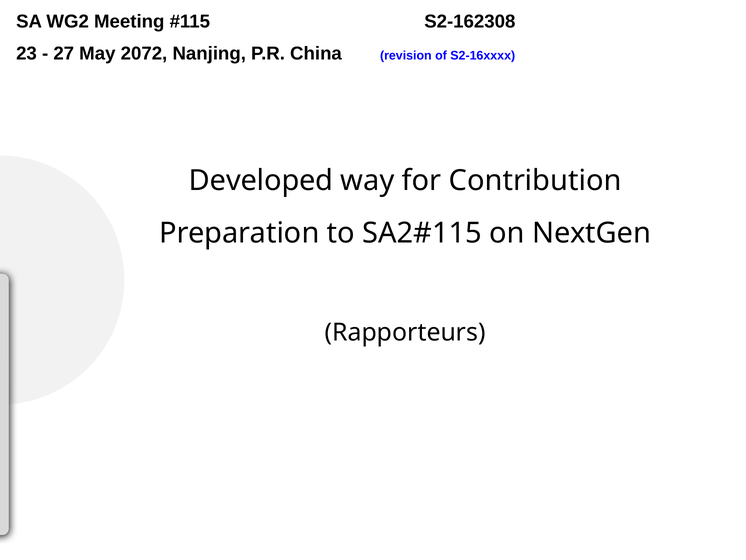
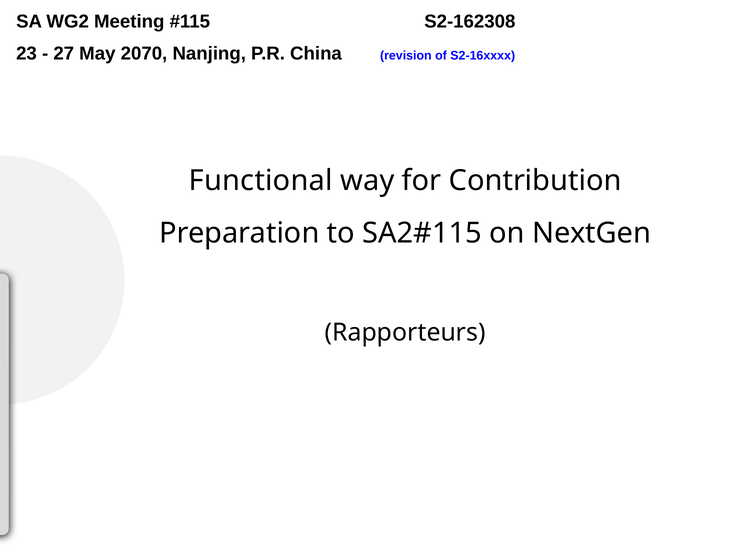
2072: 2072 -> 2070 (144, 53)
Developed: Developed -> Functional (261, 181)
